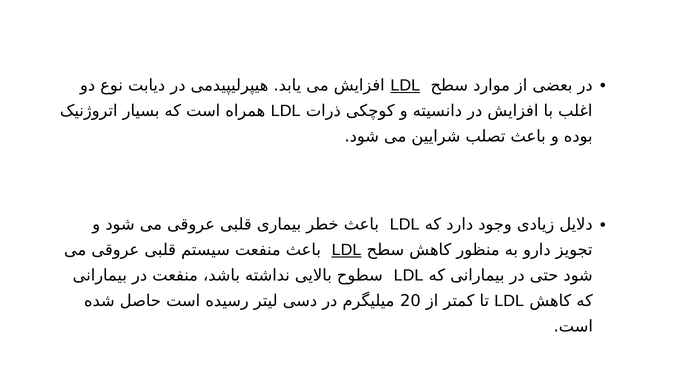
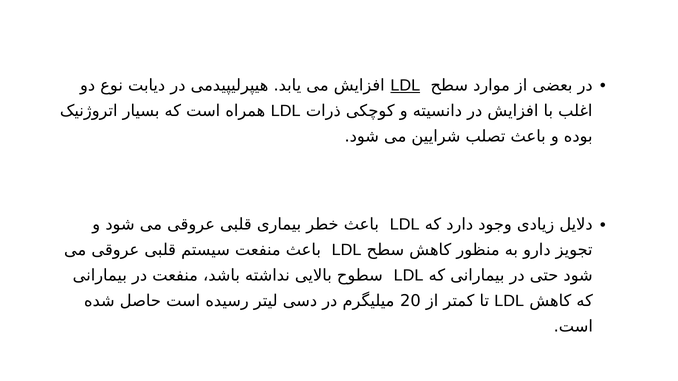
LDL underline: present -> none (347, 250)
